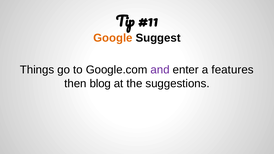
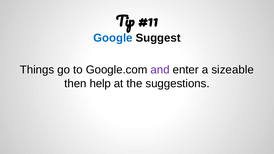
Google colour: orange -> blue (113, 38)
features: features -> sizeable (233, 70)
blog: blog -> help (100, 84)
